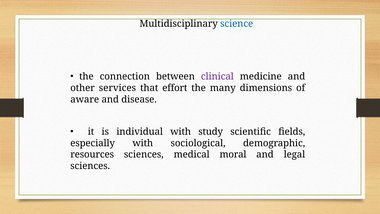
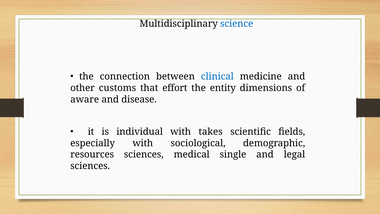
clinical colour: purple -> blue (217, 76)
services: services -> customs (117, 88)
many: many -> entity (223, 88)
study: study -> takes (211, 132)
moral: moral -> single (233, 154)
